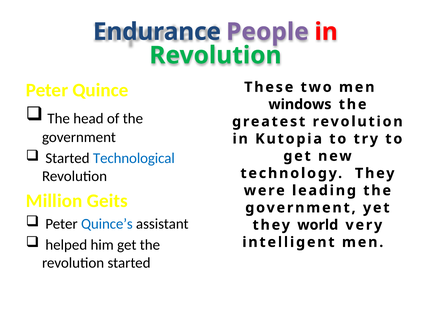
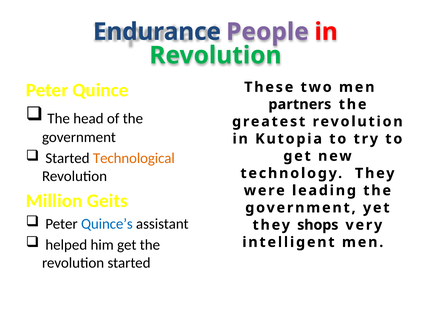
windows: windows -> partners (300, 104)
Technological colour: blue -> orange (134, 158)
world: world -> shops (318, 225)
